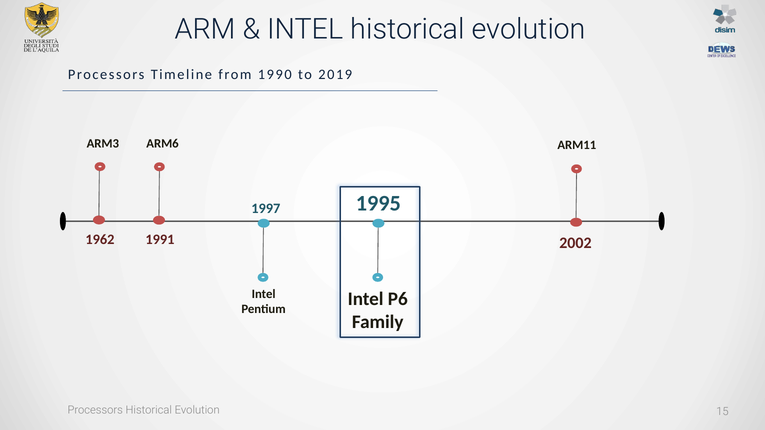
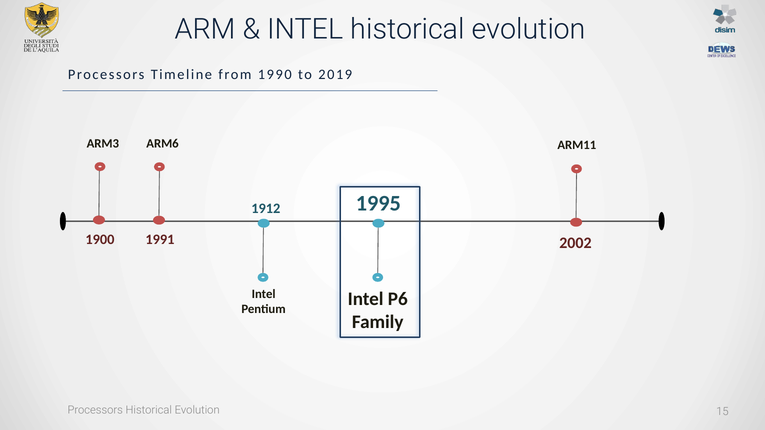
1997: 1997 -> 1912 (266, 209)
1962: 1962 -> 1900 (100, 240)
